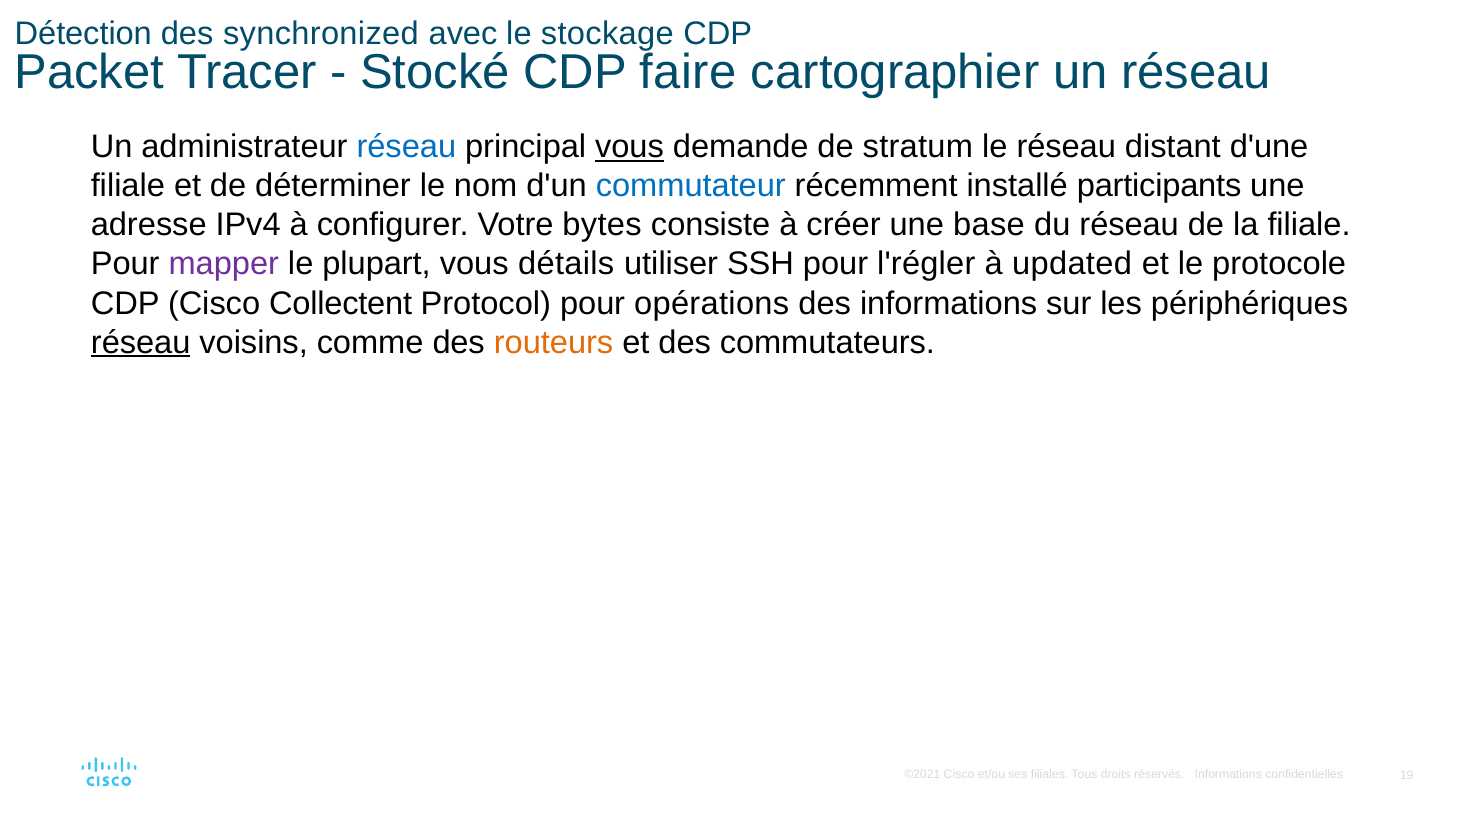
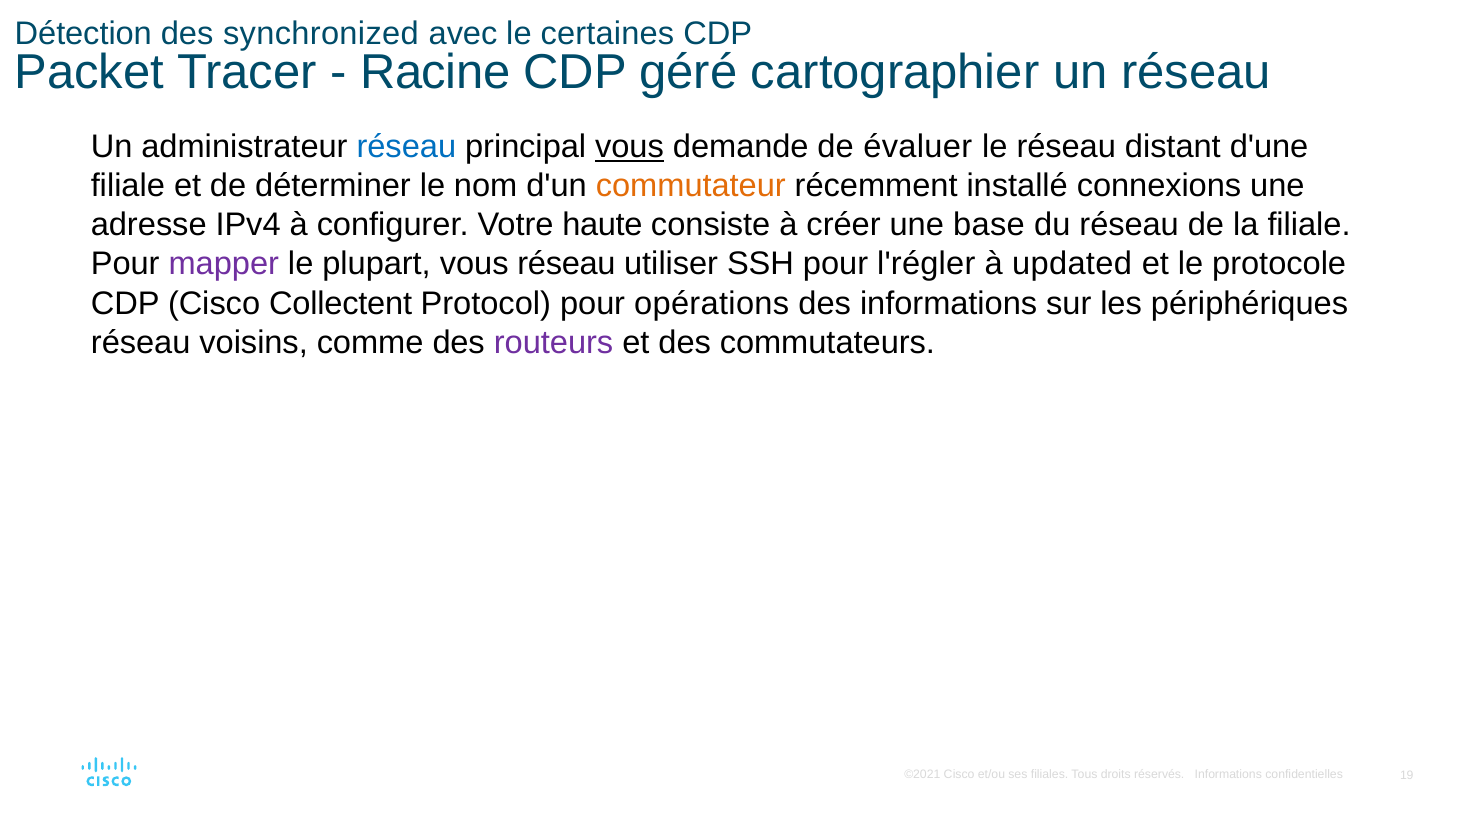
stockage: stockage -> certaines (607, 34)
Stocké: Stocké -> Racine (435, 72)
faire: faire -> géré (688, 72)
stratum: stratum -> évaluer (918, 147)
commutateur colour: blue -> orange (691, 186)
participants: participants -> connexions (1159, 186)
bytes: bytes -> haute (602, 225)
vous détails: détails -> réseau (567, 264)
réseau underline: present -> none (141, 343)
routeurs colour: orange -> purple (554, 343)
